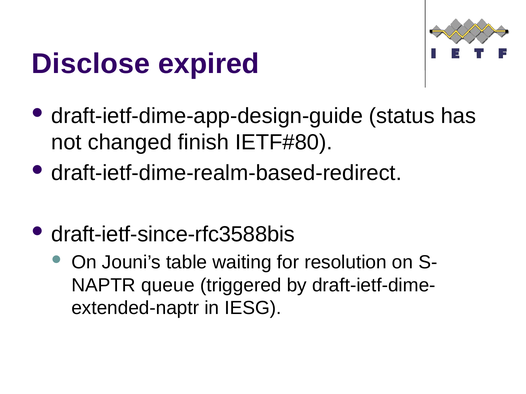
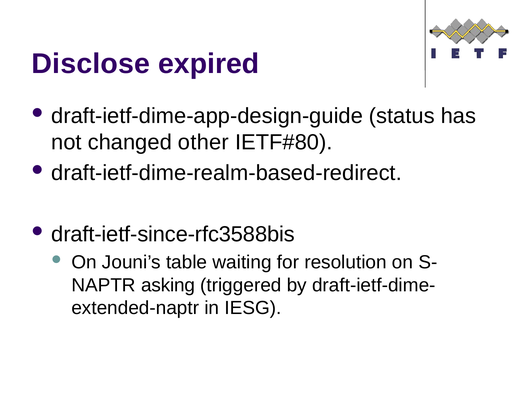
finish: finish -> other (203, 143)
queue: queue -> asking (168, 285)
